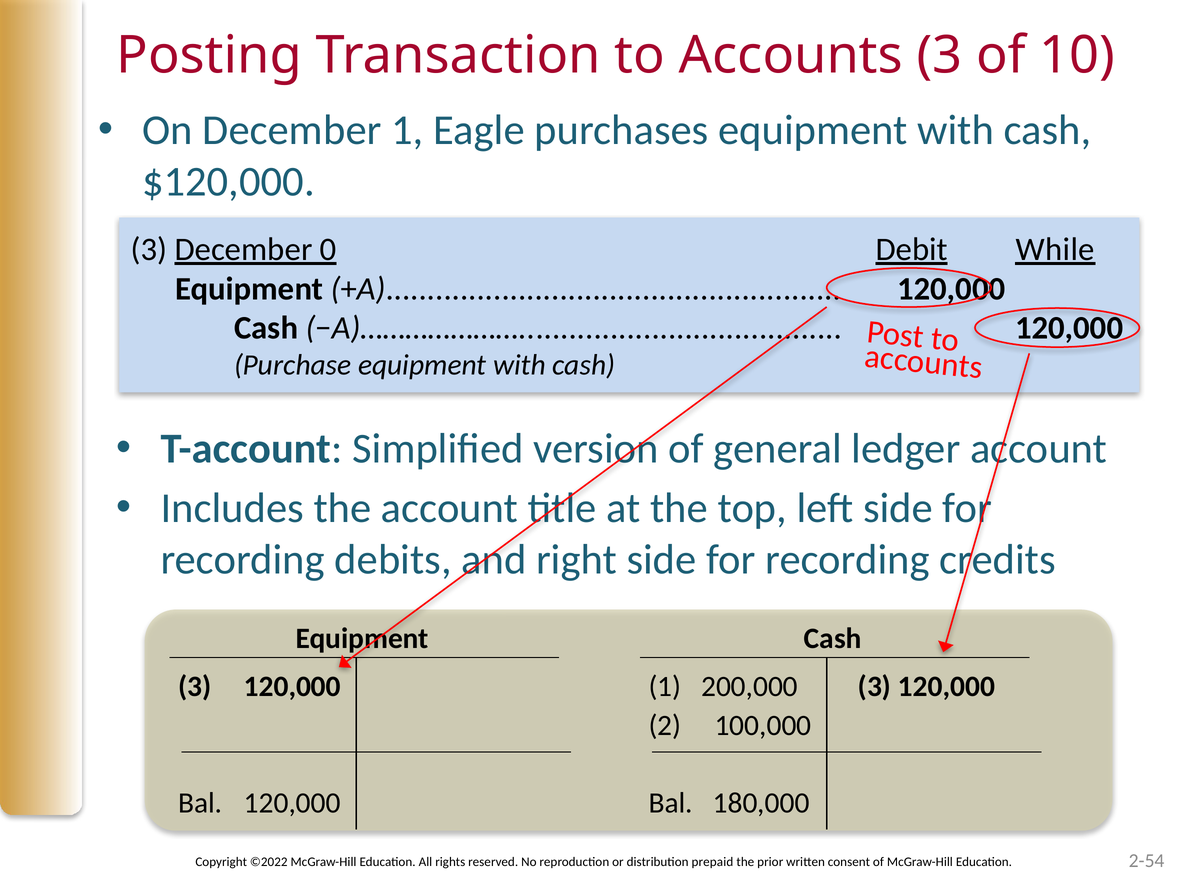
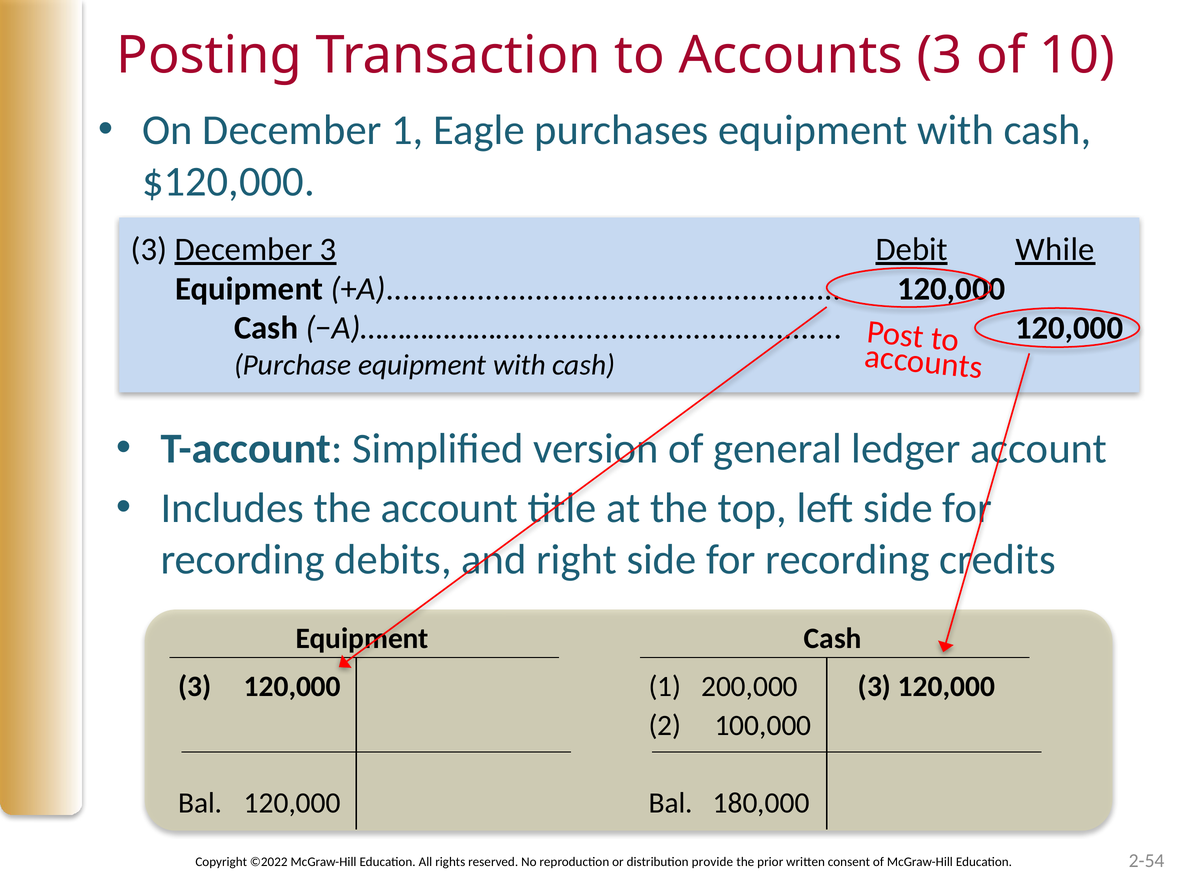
December 0: 0 -> 3 (328, 249)
prepaid: prepaid -> provide (712, 861)
